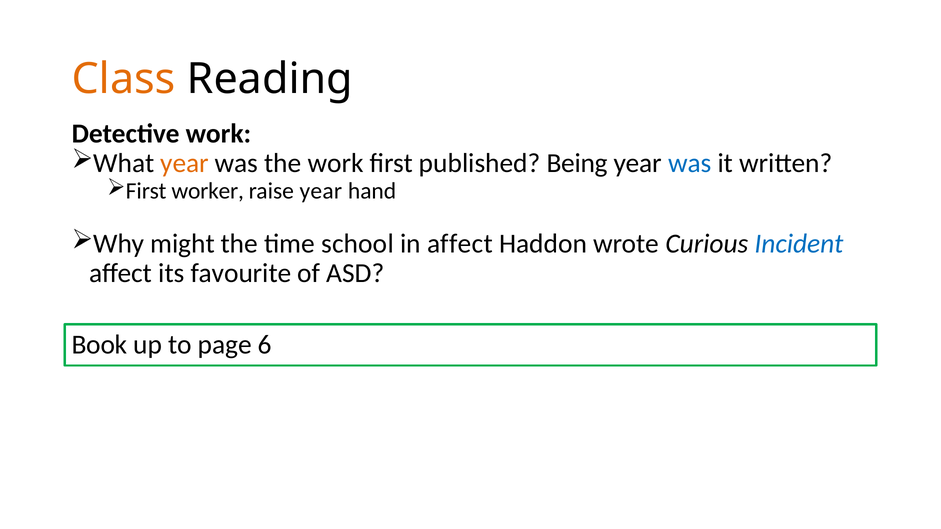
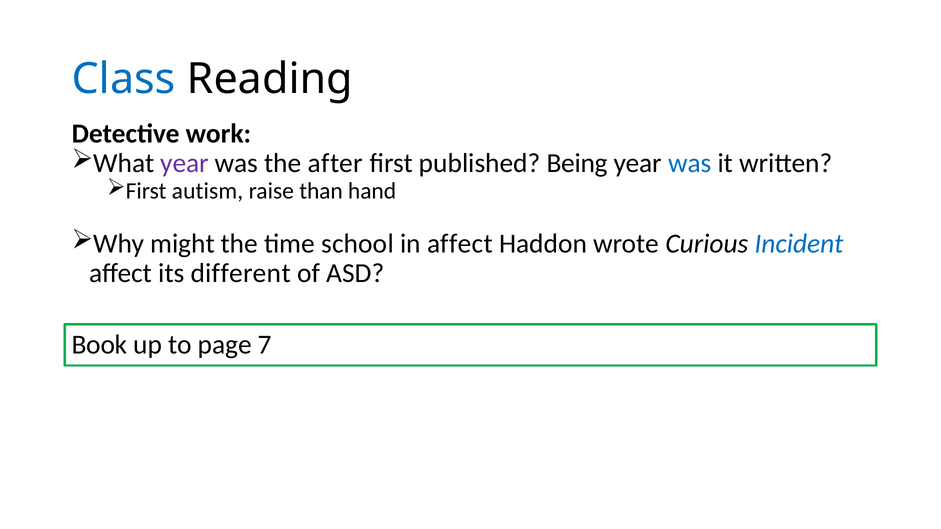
Class colour: orange -> blue (124, 79)
year colour: orange -> purple (185, 163)
the work: work -> after (335, 163)
worker: worker -> autism (207, 191)
raise year: year -> than (321, 191)
favourite: favourite -> different (241, 274)
6: 6 -> 7 (265, 345)
